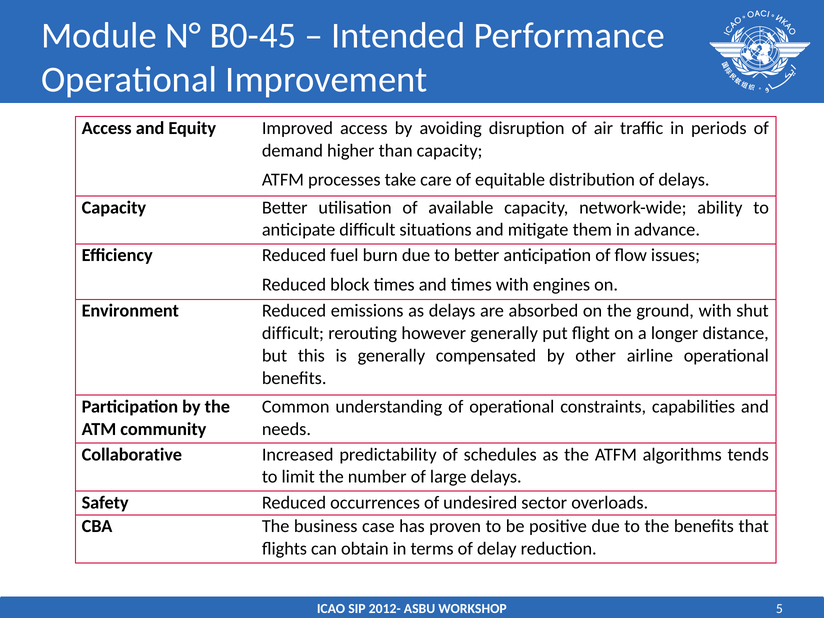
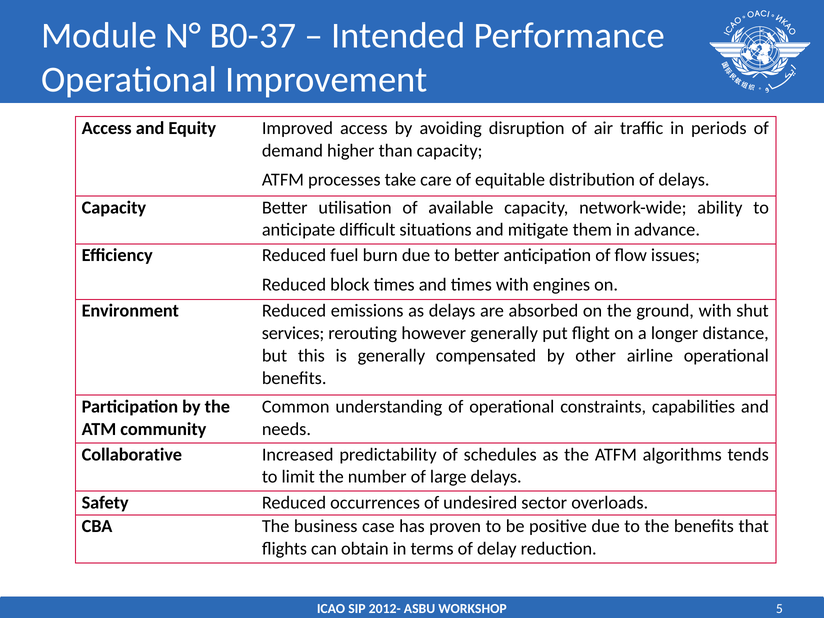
B0-45: B0-45 -> B0-37 (253, 35)
difficult: difficult -> services (293, 333)
